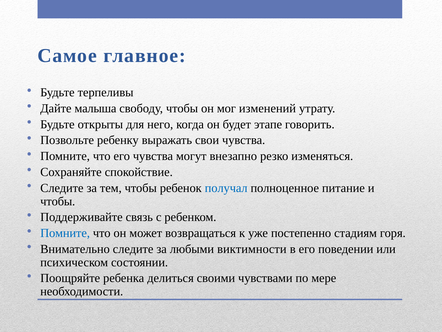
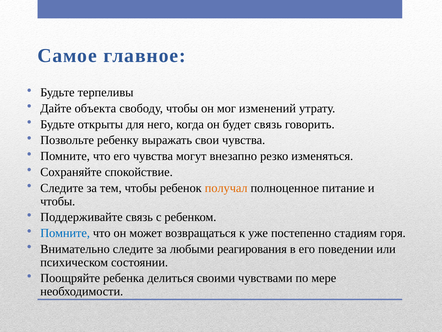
малыша: малыша -> объекта (95, 108)
будет этапе: этапе -> связь (268, 124)
получал colour: blue -> orange (226, 188)
виктимности: виктимности -> реагирования (252, 249)
